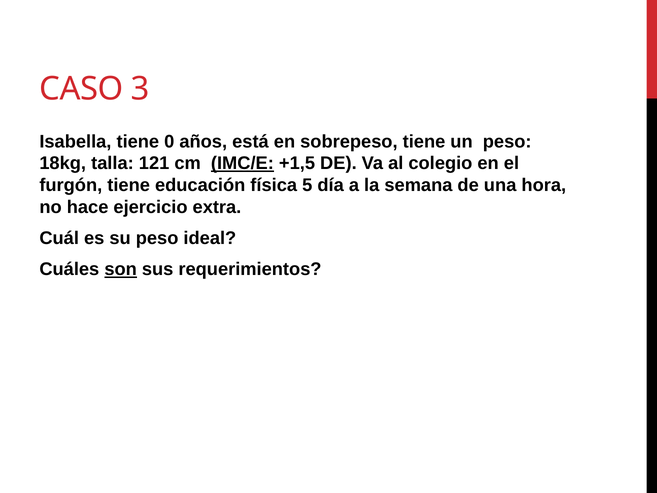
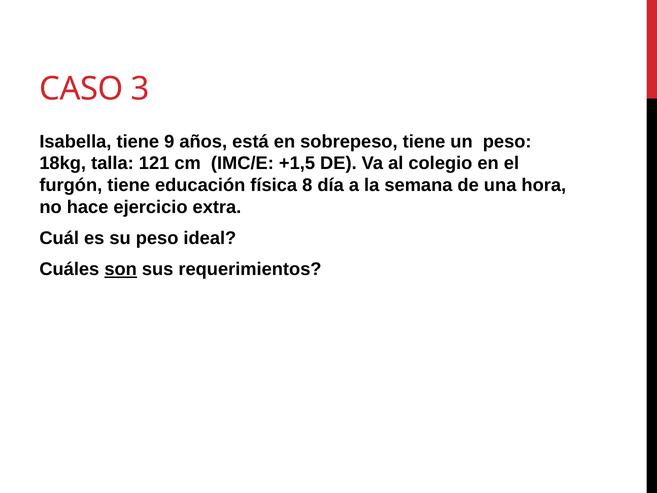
0: 0 -> 9 (169, 141)
IMC/E underline: present -> none (242, 163)
5: 5 -> 8 (307, 185)
